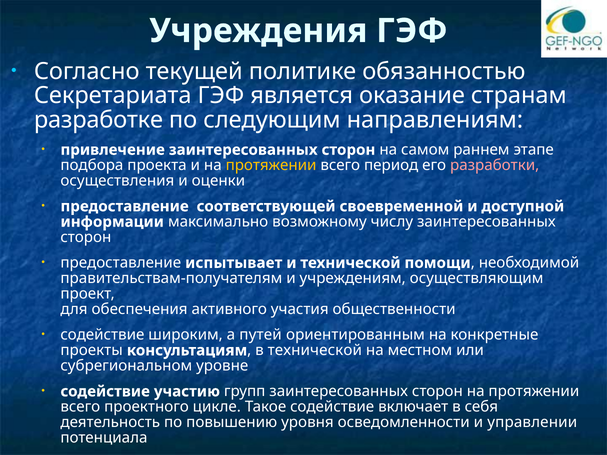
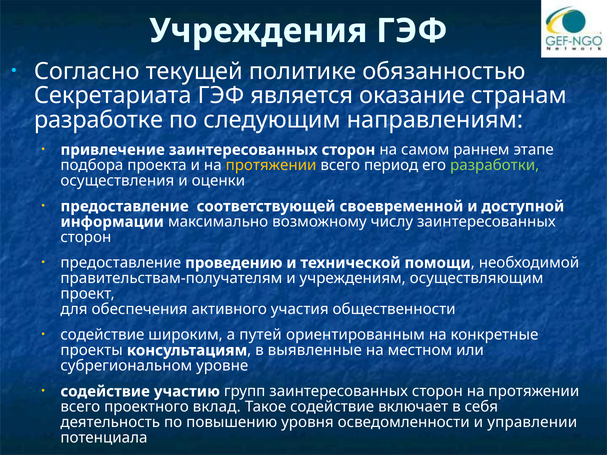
разработки colour: pink -> light green (495, 165)
испытывает: испытывает -> проведению (234, 263)
в технической: технической -> выявленные (315, 351)
цикле: цикле -> вклад (217, 407)
